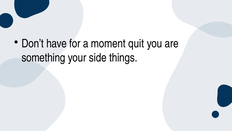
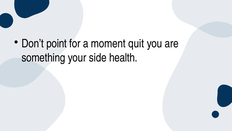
have: have -> point (57, 43)
things: things -> health (123, 57)
